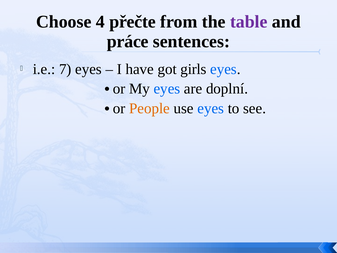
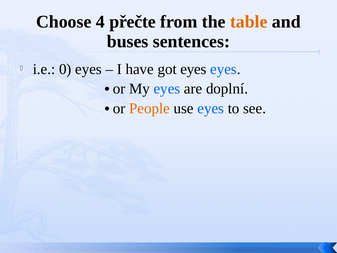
table colour: purple -> orange (249, 22)
práce: práce -> buses (128, 41)
7: 7 -> 0 (65, 69)
got girls: girls -> eyes (193, 69)
